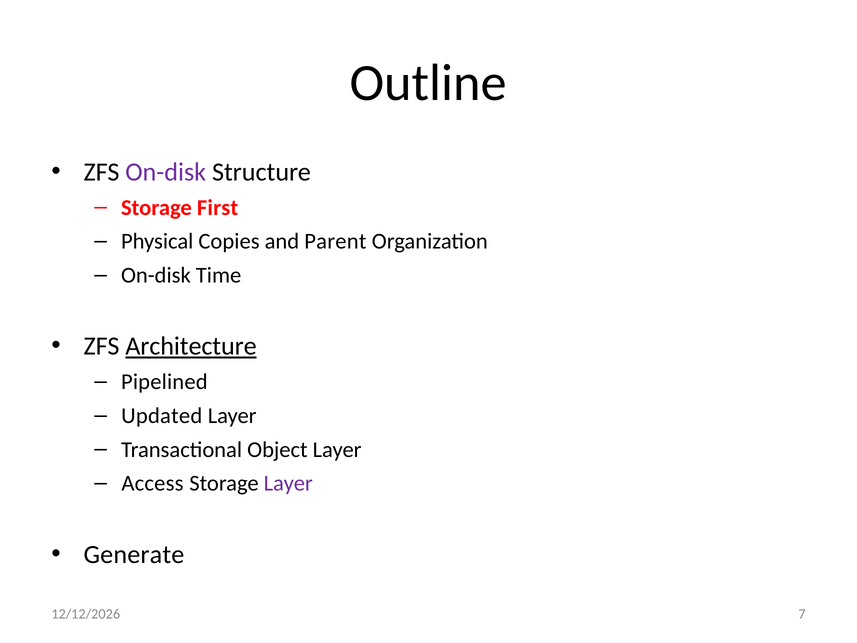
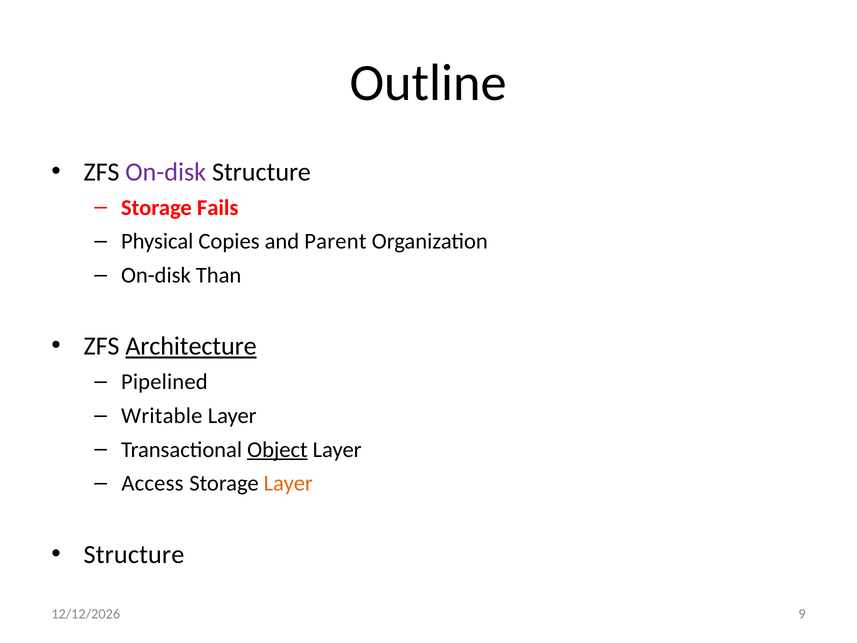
First: First -> Fails (218, 207)
Time: Time -> Than (219, 275)
Updated: Updated -> Writable (162, 416)
Object underline: none -> present (277, 449)
Layer colour: purple -> orange (288, 483)
Generate: Generate -> Structure (134, 554)
7: 7 -> 9 (802, 614)
